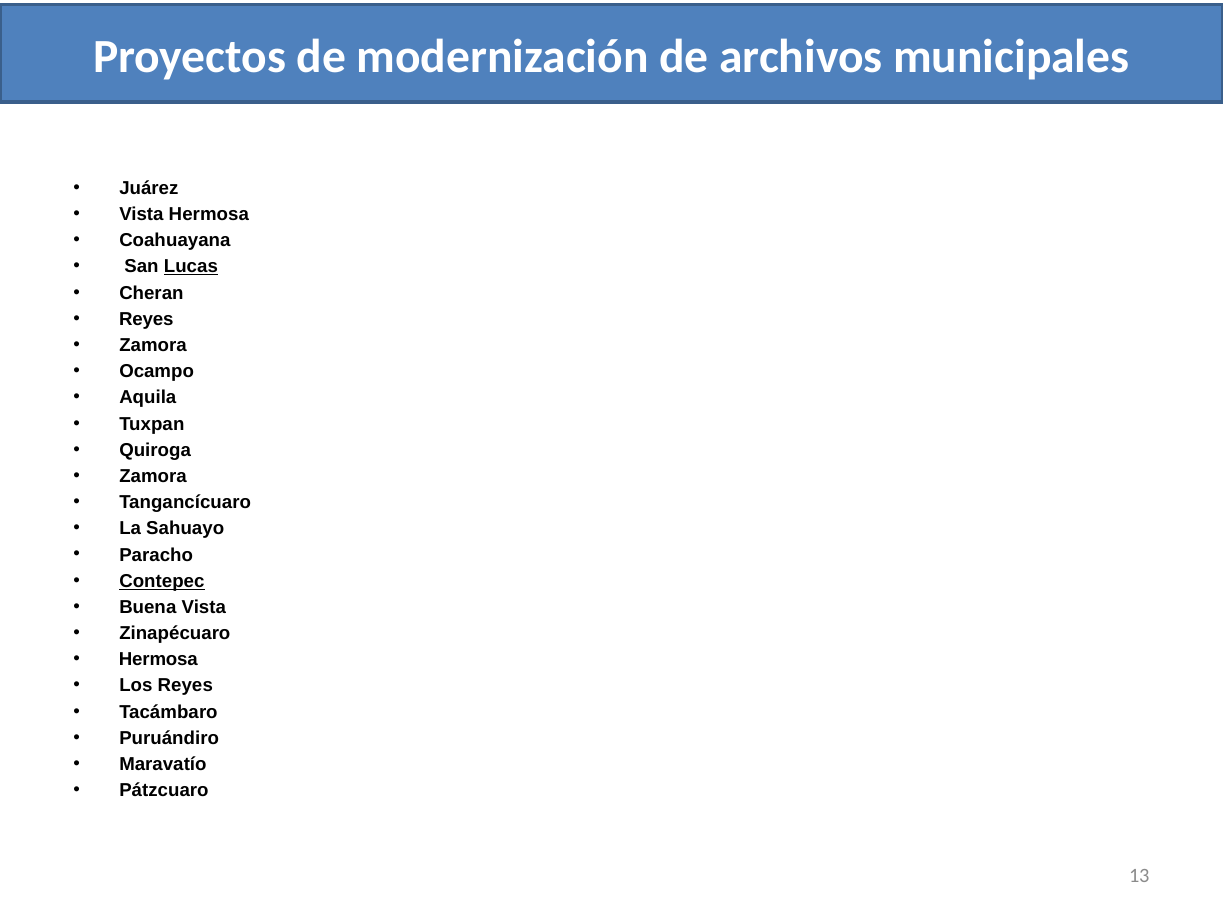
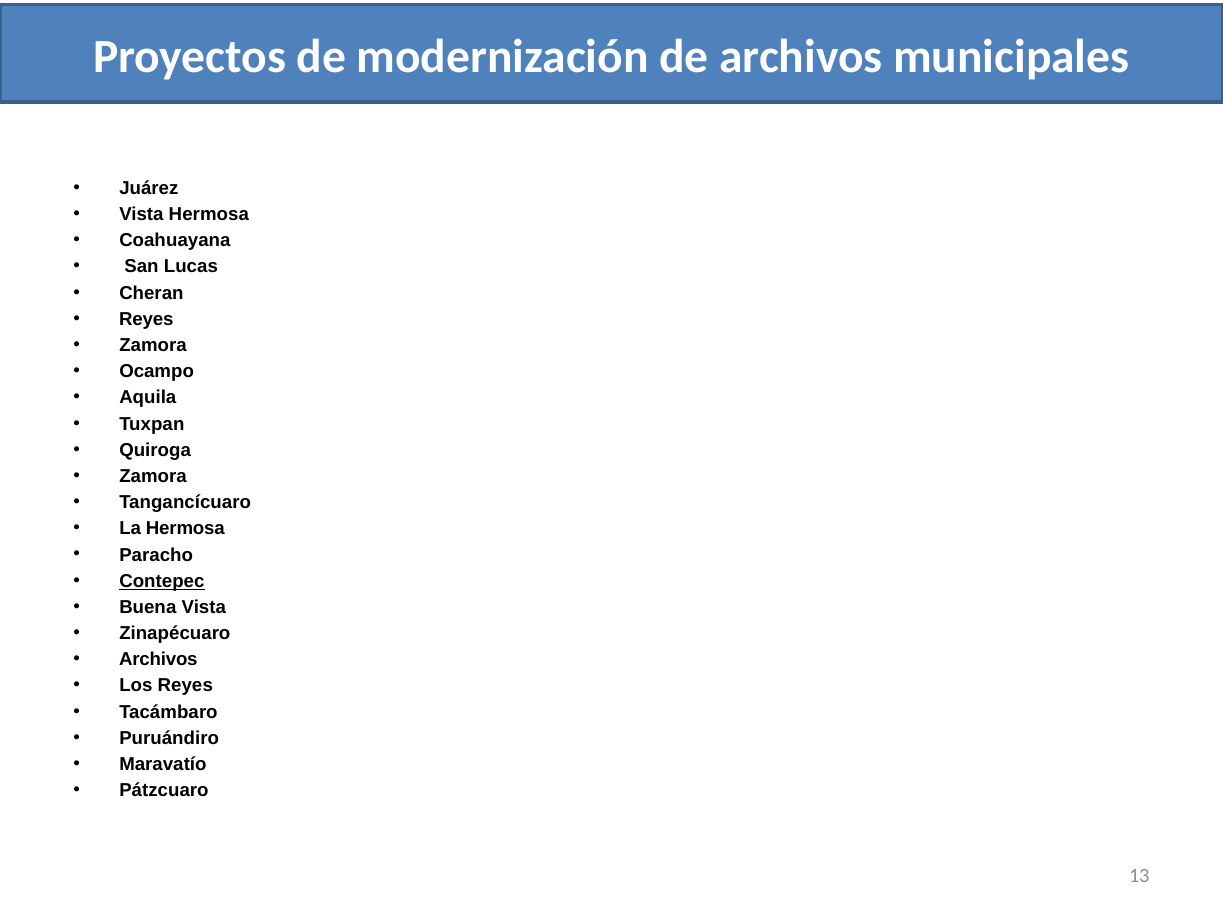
Lucas underline: present -> none (191, 267)
La Sahuayo: Sahuayo -> Hermosa (185, 529)
Hermosa: Hermosa -> Archivos (158, 660)
